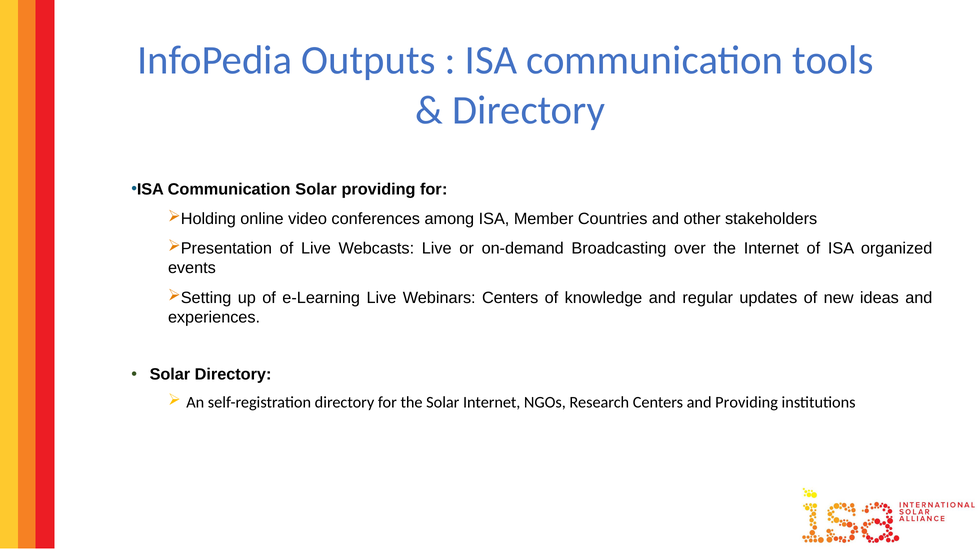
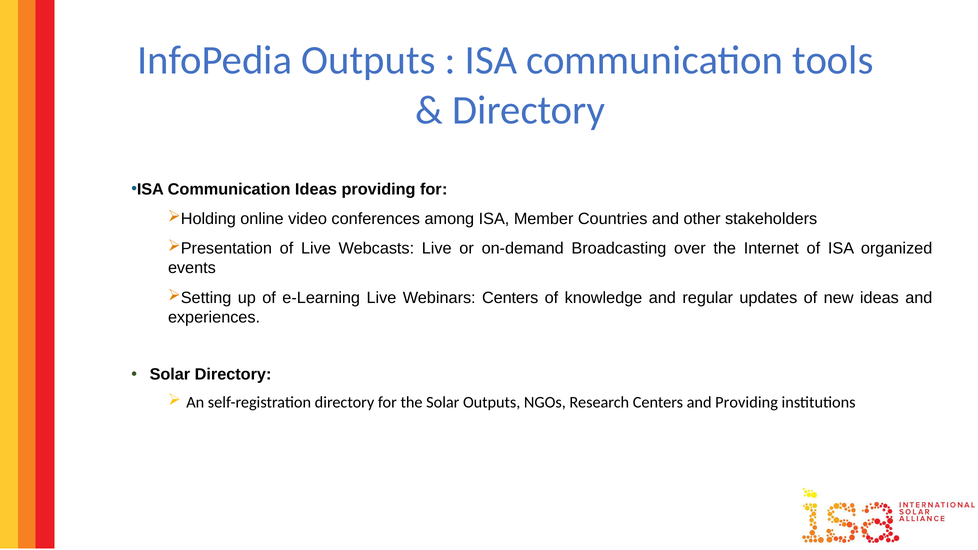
Communication Solar: Solar -> Ideas (316, 189)
Solar Internet: Internet -> Outputs (492, 402)
